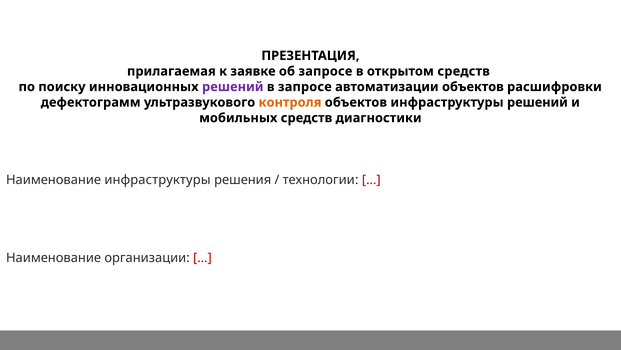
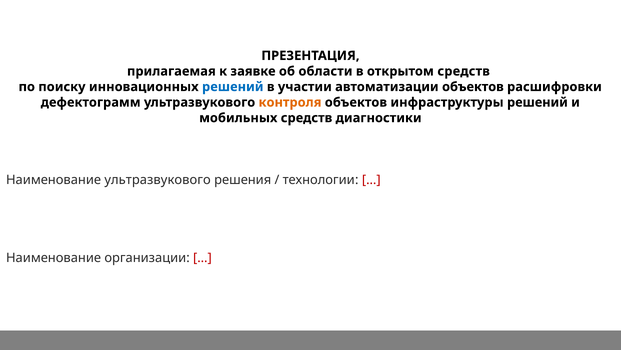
об запросе: запросе -> области (325, 71)
решений colour: purple -> blue (233, 87)
в запросе: запросе -> участии (305, 87)
Наименование инфраструктуры: инфраструктуры -> ультразвукового (158, 180)
